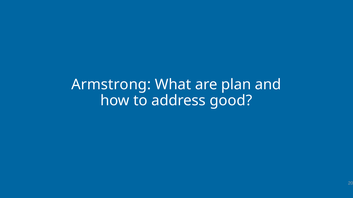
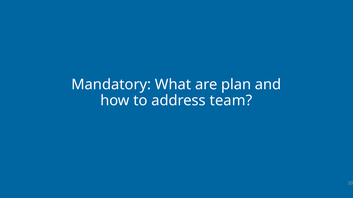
Armstrong: Armstrong -> Mandatory (111, 85)
good: good -> team (231, 101)
